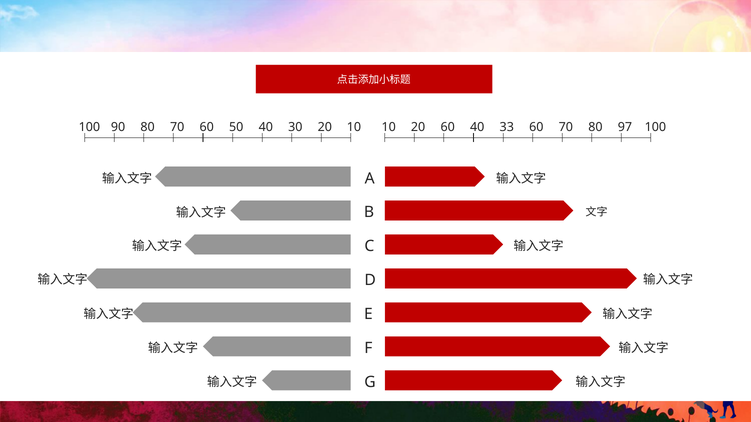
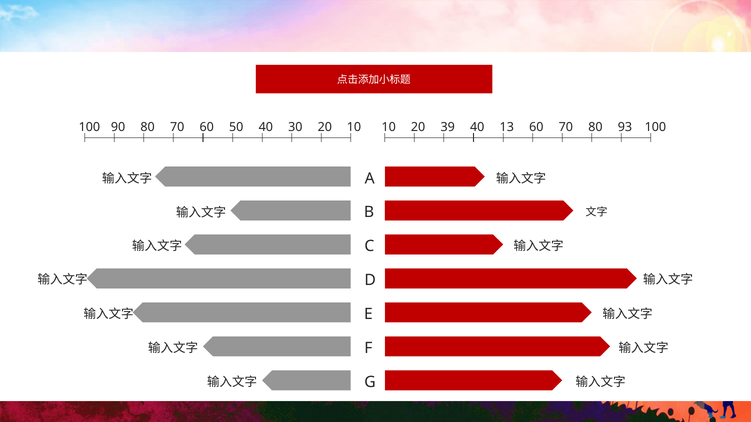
20 60: 60 -> 39 (448, 127)
33: 33 -> 13 (507, 127)
97: 97 -> 93 (625, 127)
